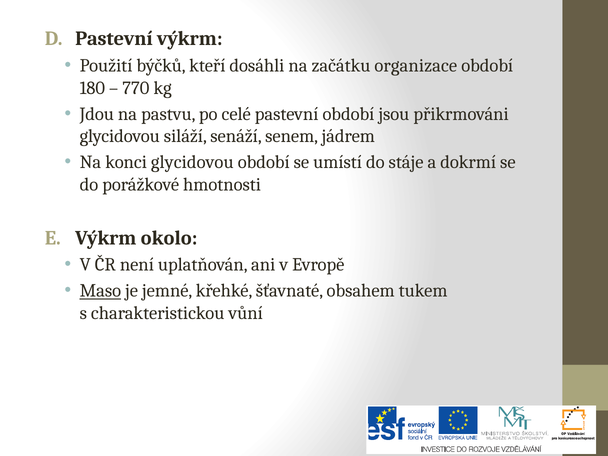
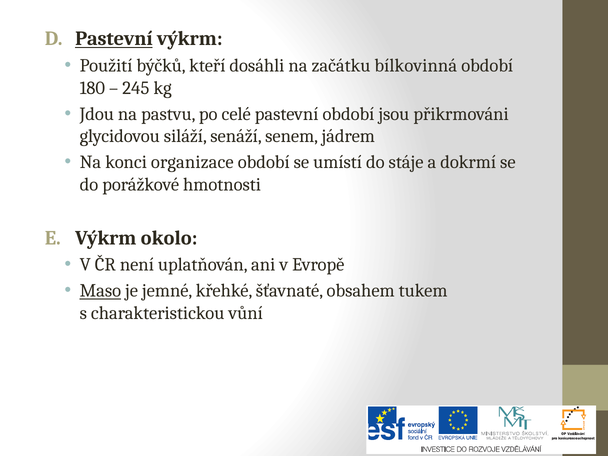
Pastevní underline: none -> present (114, 39)
organizace: organizace -> bílkovinná (416, 66)
770: 770 -> 245 (136, 88)
konci glycidovou: glycidovou -> organizace (192, 162)
